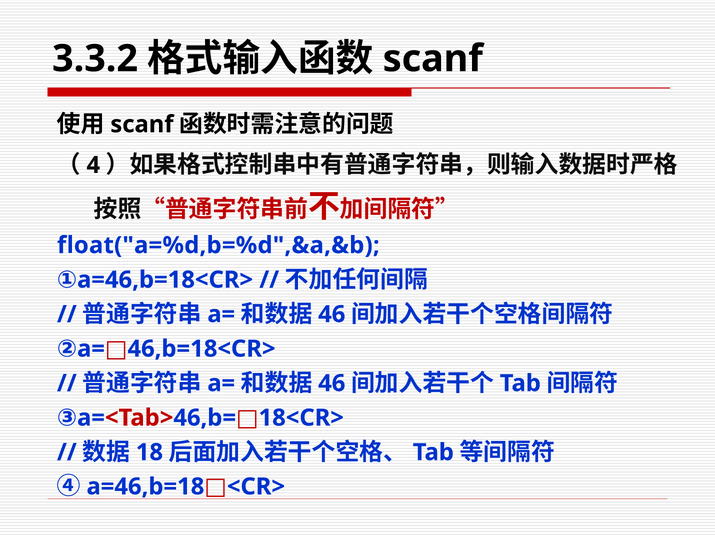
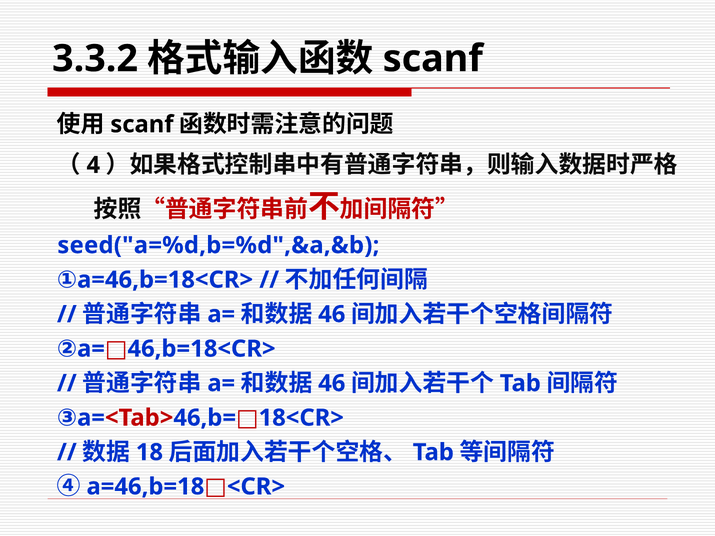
float("a=%d,b=%d",&a,&b: float("a=%d,b=%d",&a,&b -> seed("a=%d,b=%d",&a,&b (218, 245)
